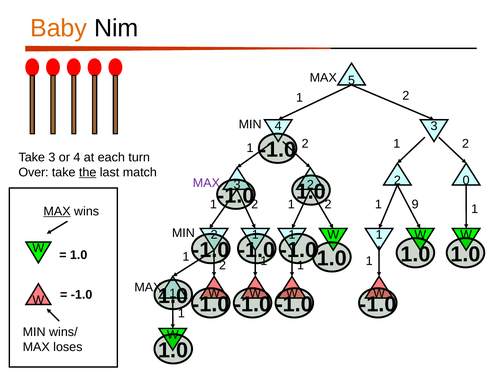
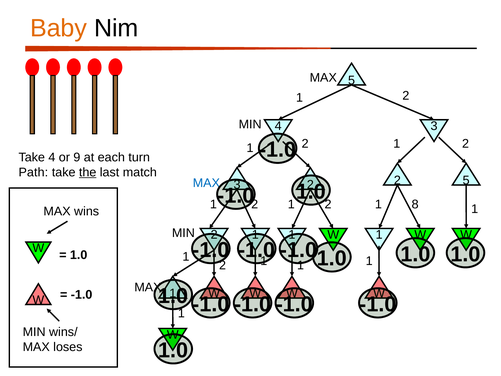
Take 3: 3 -> 4 (52, 157)
or 4: 4 -> 9 (77, 157)
Over: Over -> Path (33, 172)
MAX colour: purple -> blue (206, 183)
2 0: 0 -> 5 (466, 180)
9: 9 -> 8 (415, 204)
MAX underline: present -> none (57, 211)
